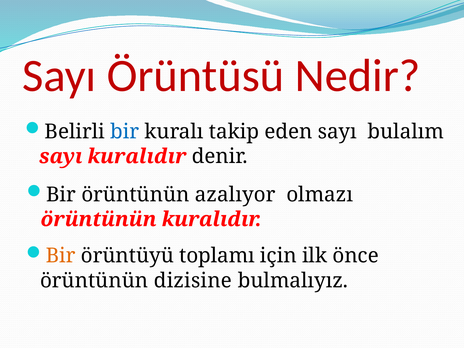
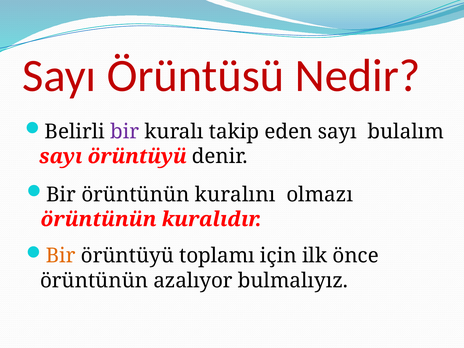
bir colour: blue -> purple (125, 132)
sayı kuralıdır: kuralıdır -> örüntüyü (137, 156)
azalıyor: azalıyor -> kuralını (235, 195)
dizisine: dizisine -> azalıyor (193, 281)
